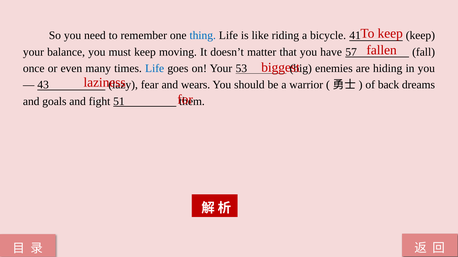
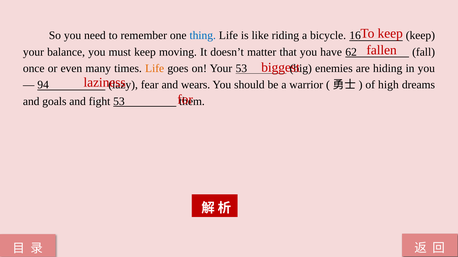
41: 41 -> 16 (355, 36)
57: 57 -> 62 (351, 52)
Life colour: blue -> orange (155, 69)
43: 43 -> 94 (43, 85)
back: back -> high (388, 85)
fight 51: 51 -> 53 (119, 102)
